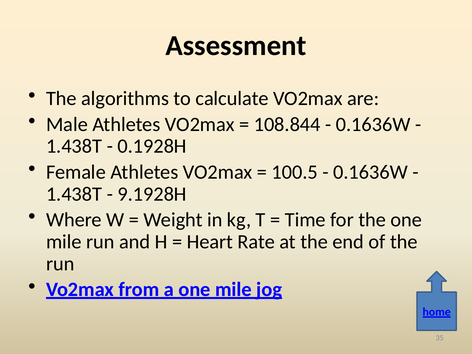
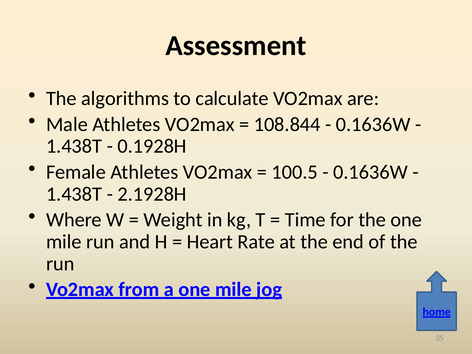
9.1928H: 9.1928H -> 2.1928H (152, 194)
